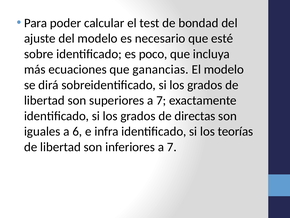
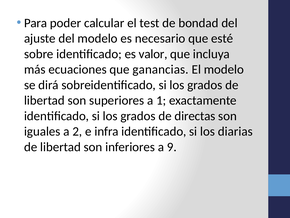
poco: poco -> valor (153, 54)
superiores a 7: 7 -> 1 (161, 100)
6: 6 -> 2 (77, 131)
teorías: teorías -> diarias (235, 131)
inferiores a 7: 7 -> 9 (172, 147)
